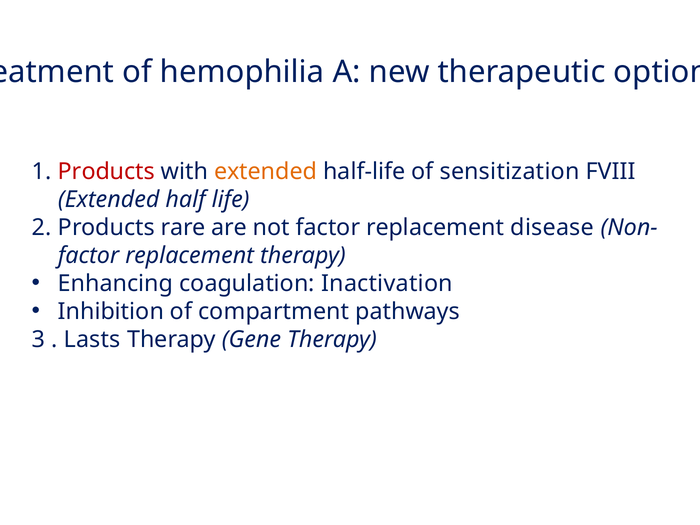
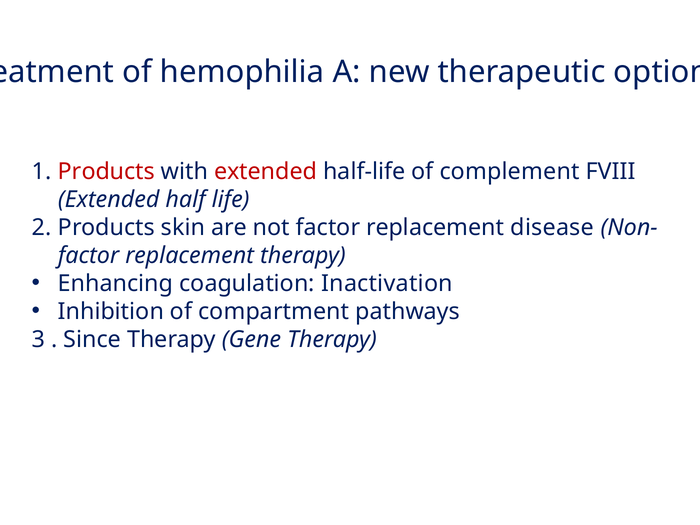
extended colour: orange -> red (266, 171)
sensitization: sensitization -> complement (510, 171)
rare: rare -> skin (183, 227)
Lasts: Lasts -> Since (92, 339)
